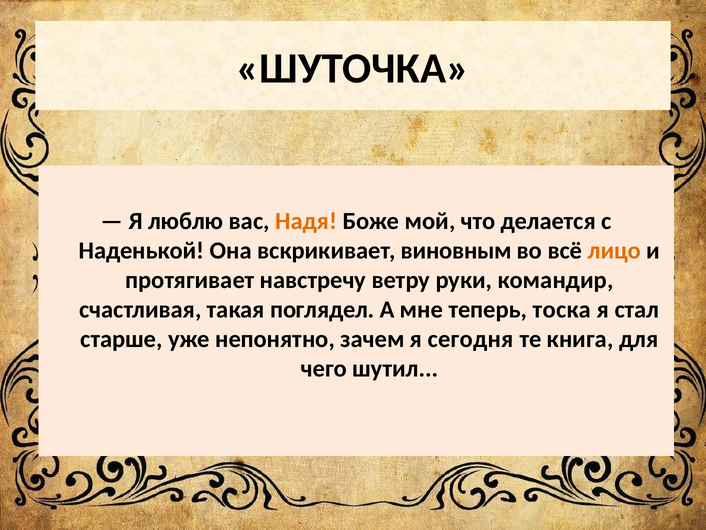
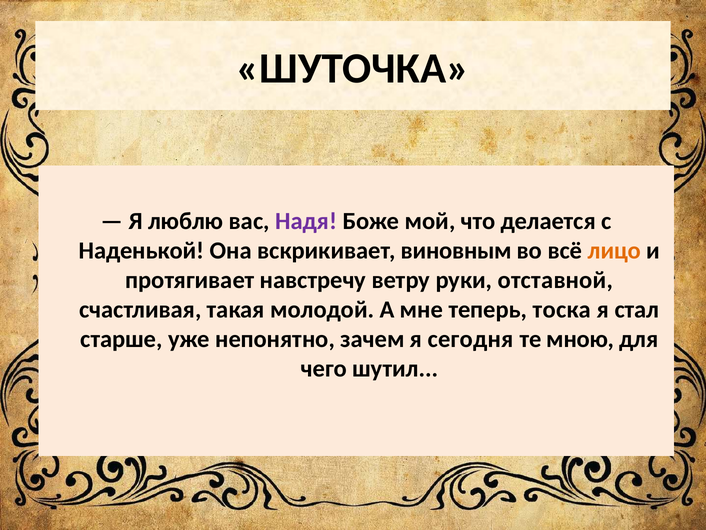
Надя colour: orange -> purple (306, 221)
командир: командир -> отставной (555, 280)
поглядел: поглядел -> молодой (322, 309)
книга: книга -> мною (580, 339)
